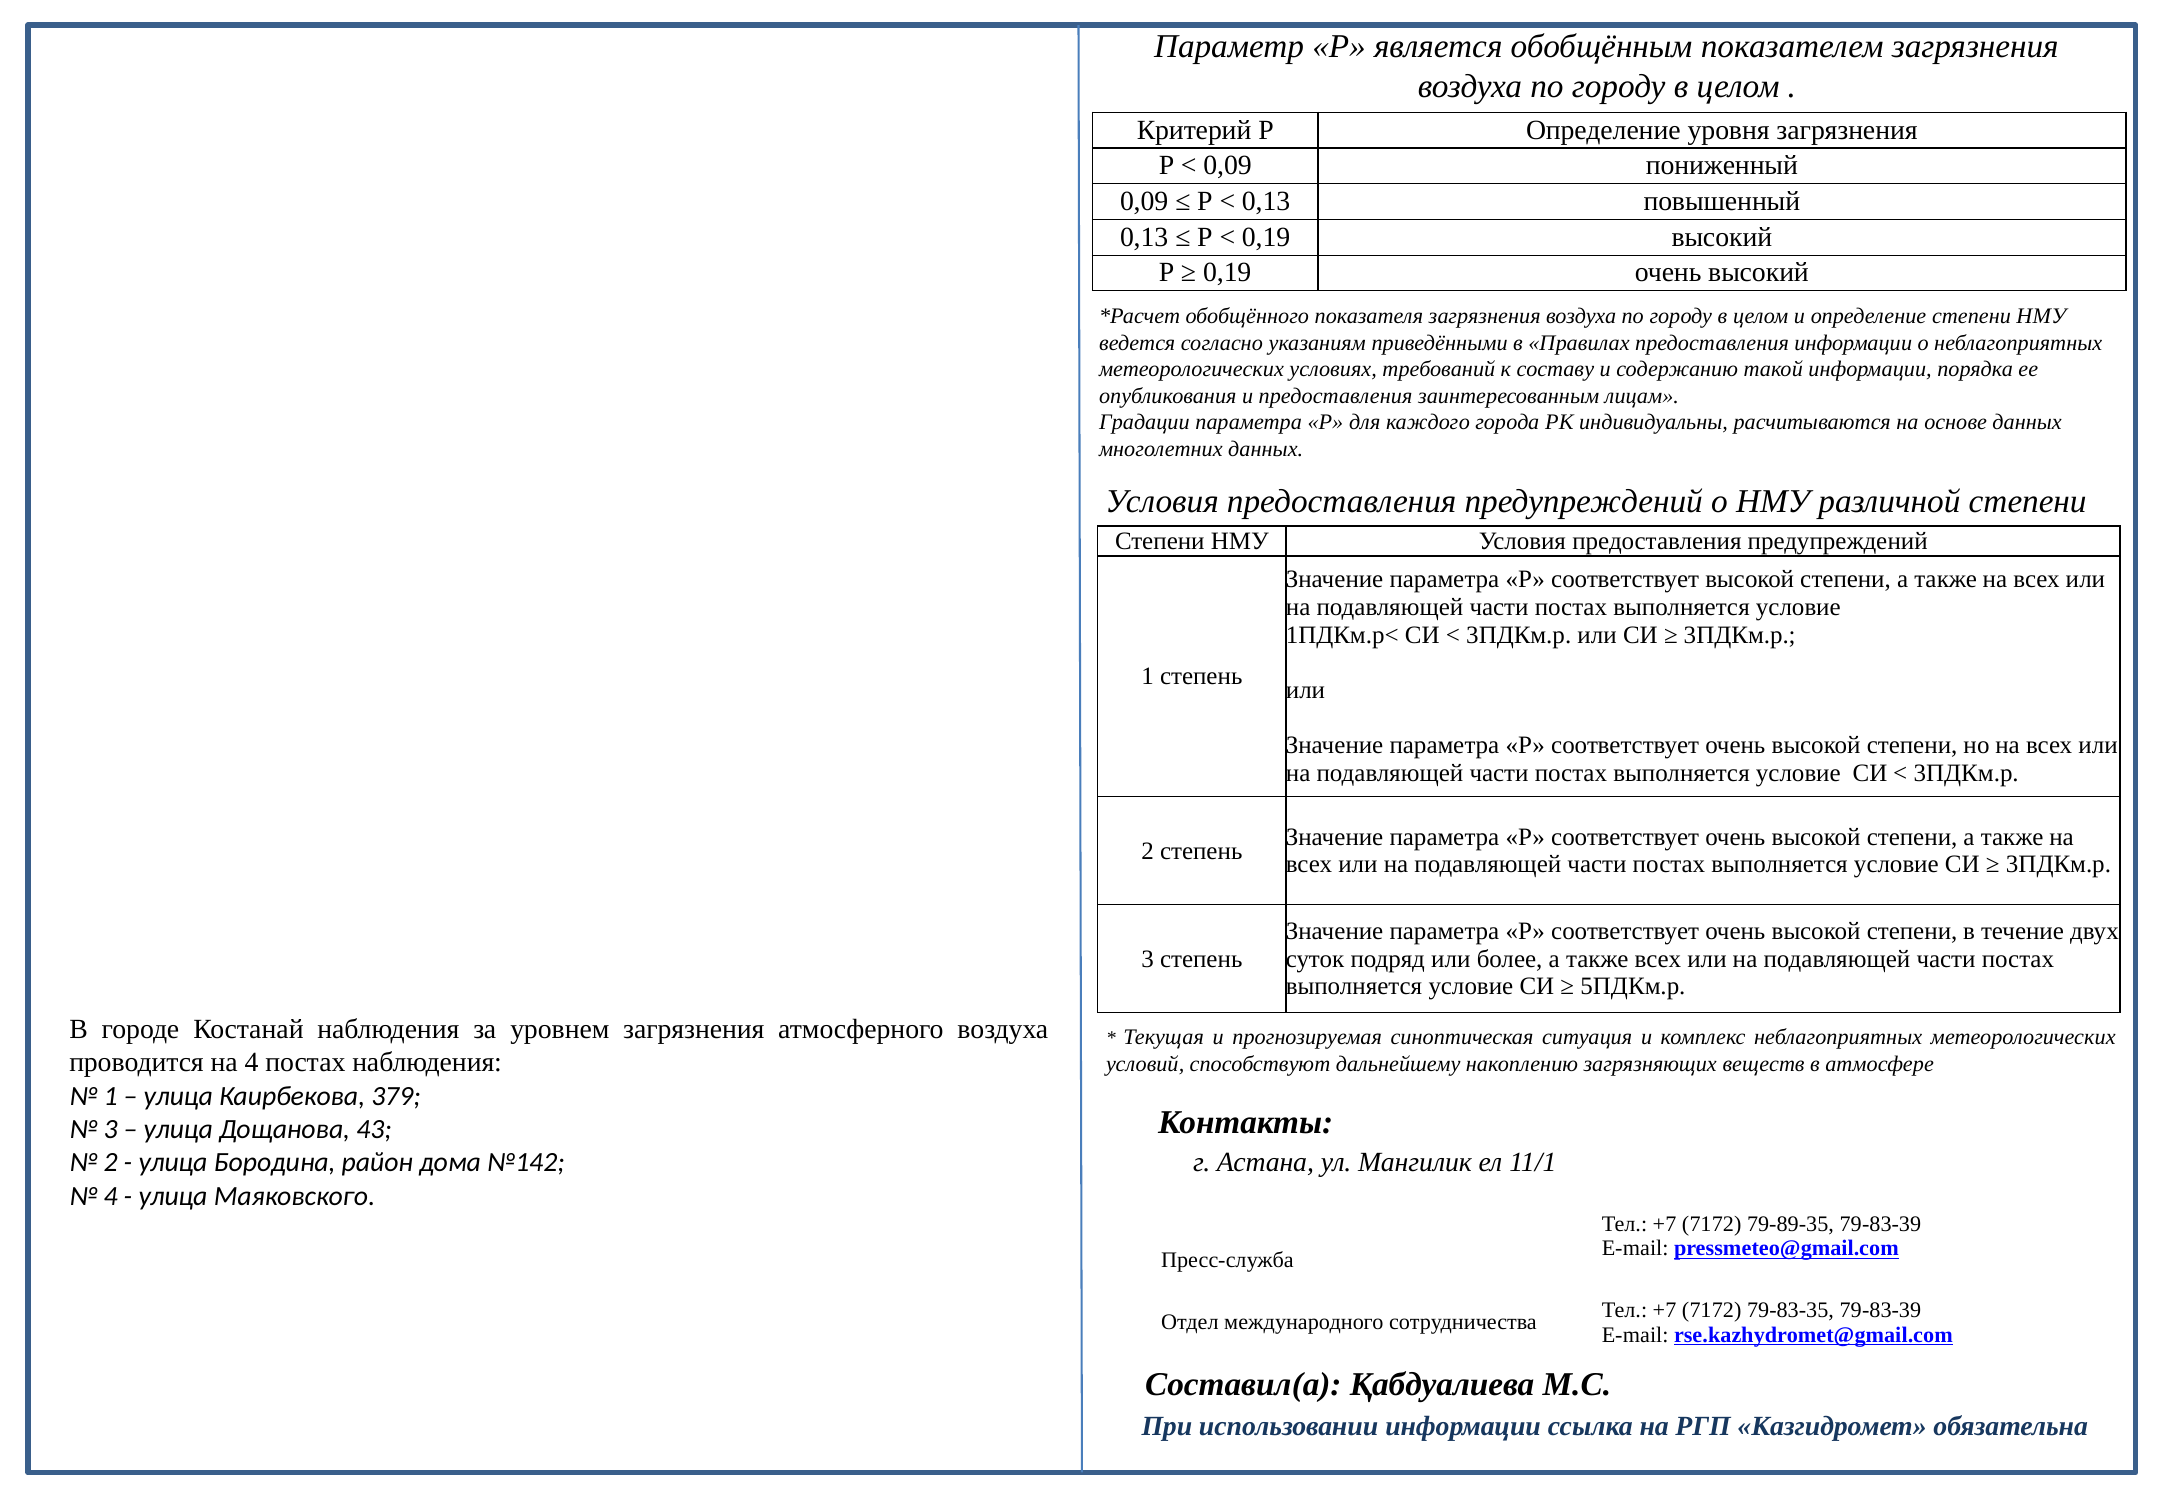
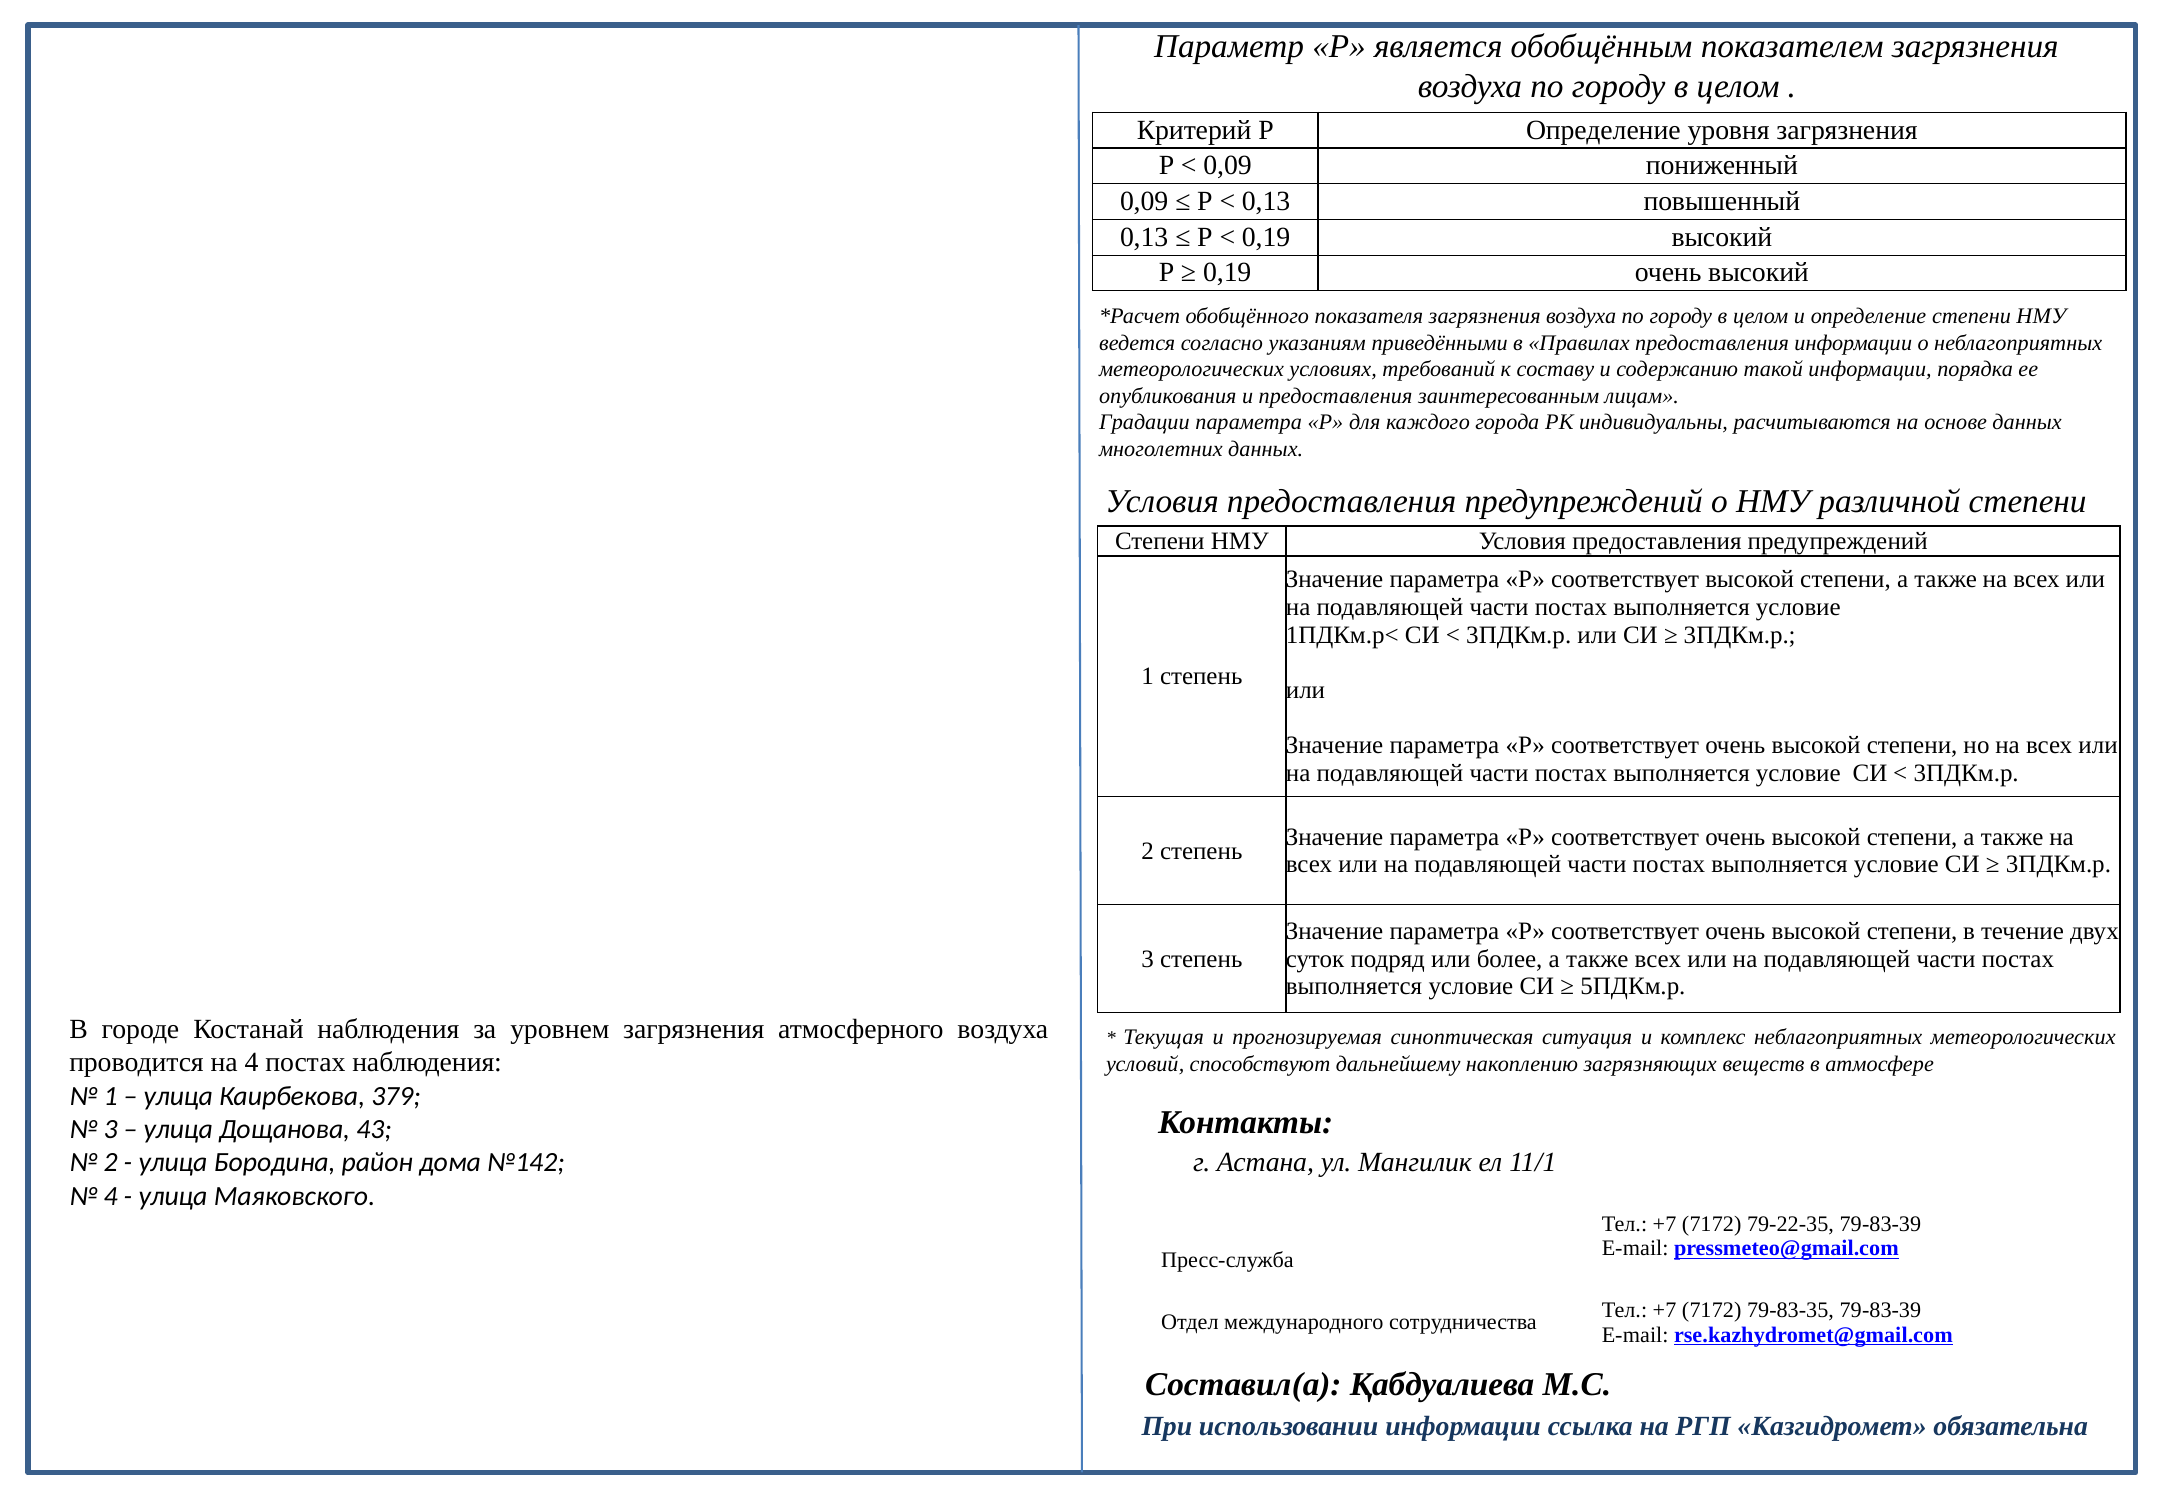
79-89-35: 79-89-35 -> 79-22-35 (1791, 1224)
